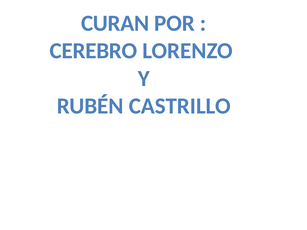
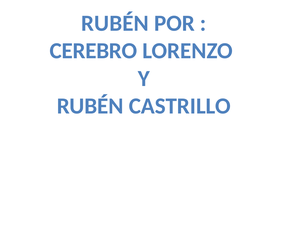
CURAN: CURAN -> RUBÉN (115, 23)
